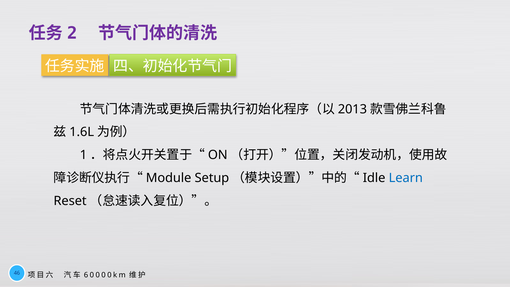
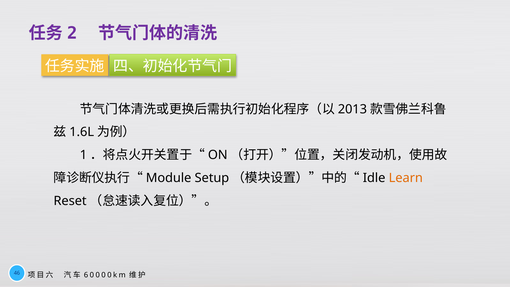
Learn colour: blue -> orange (406, 178)
